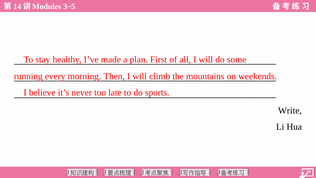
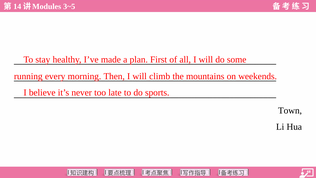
Write: Write -> Town (290, 111)
